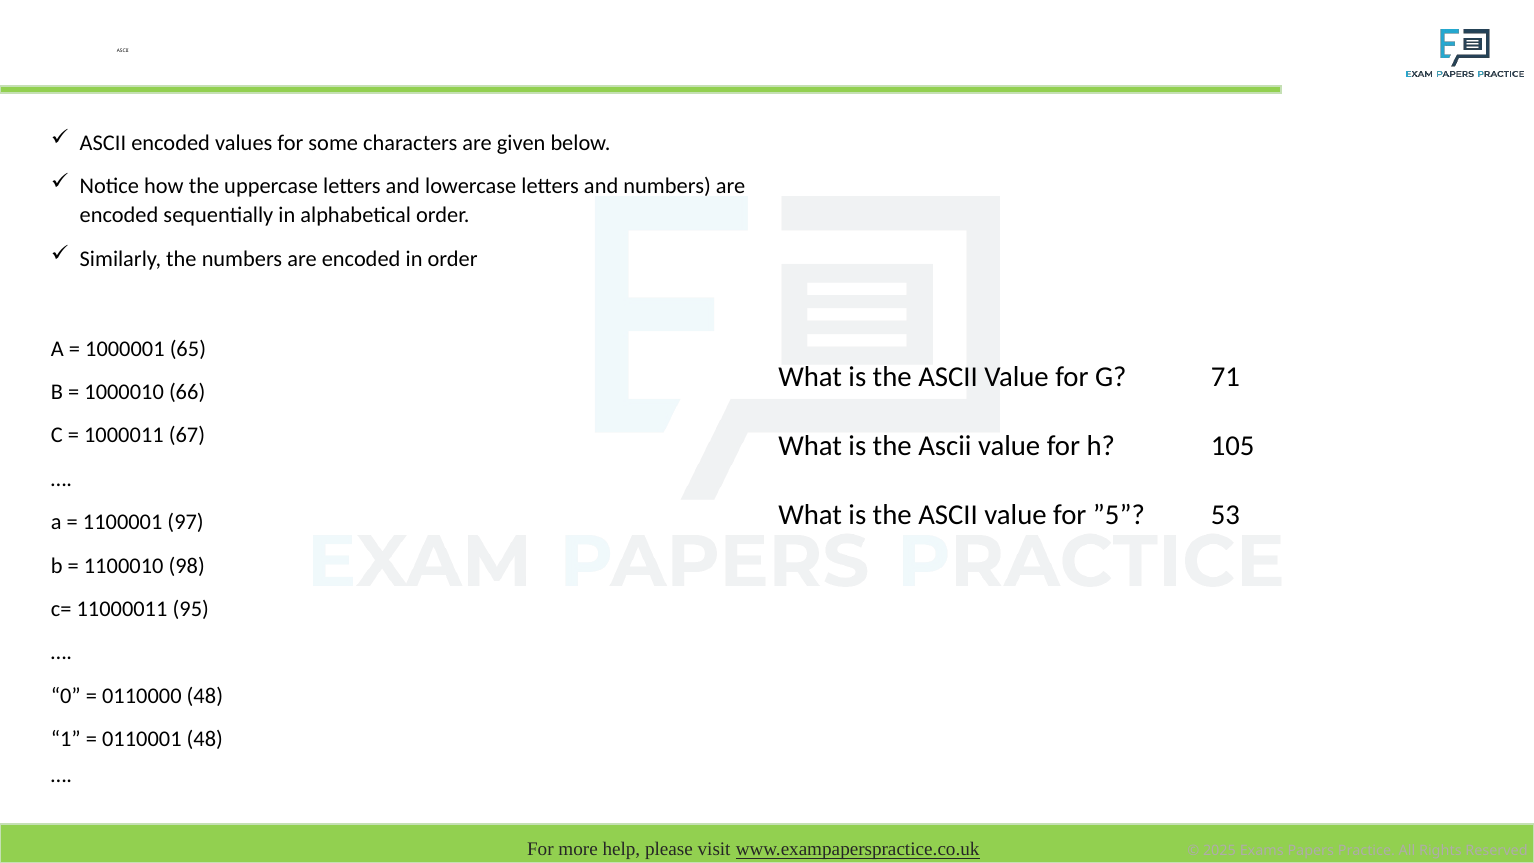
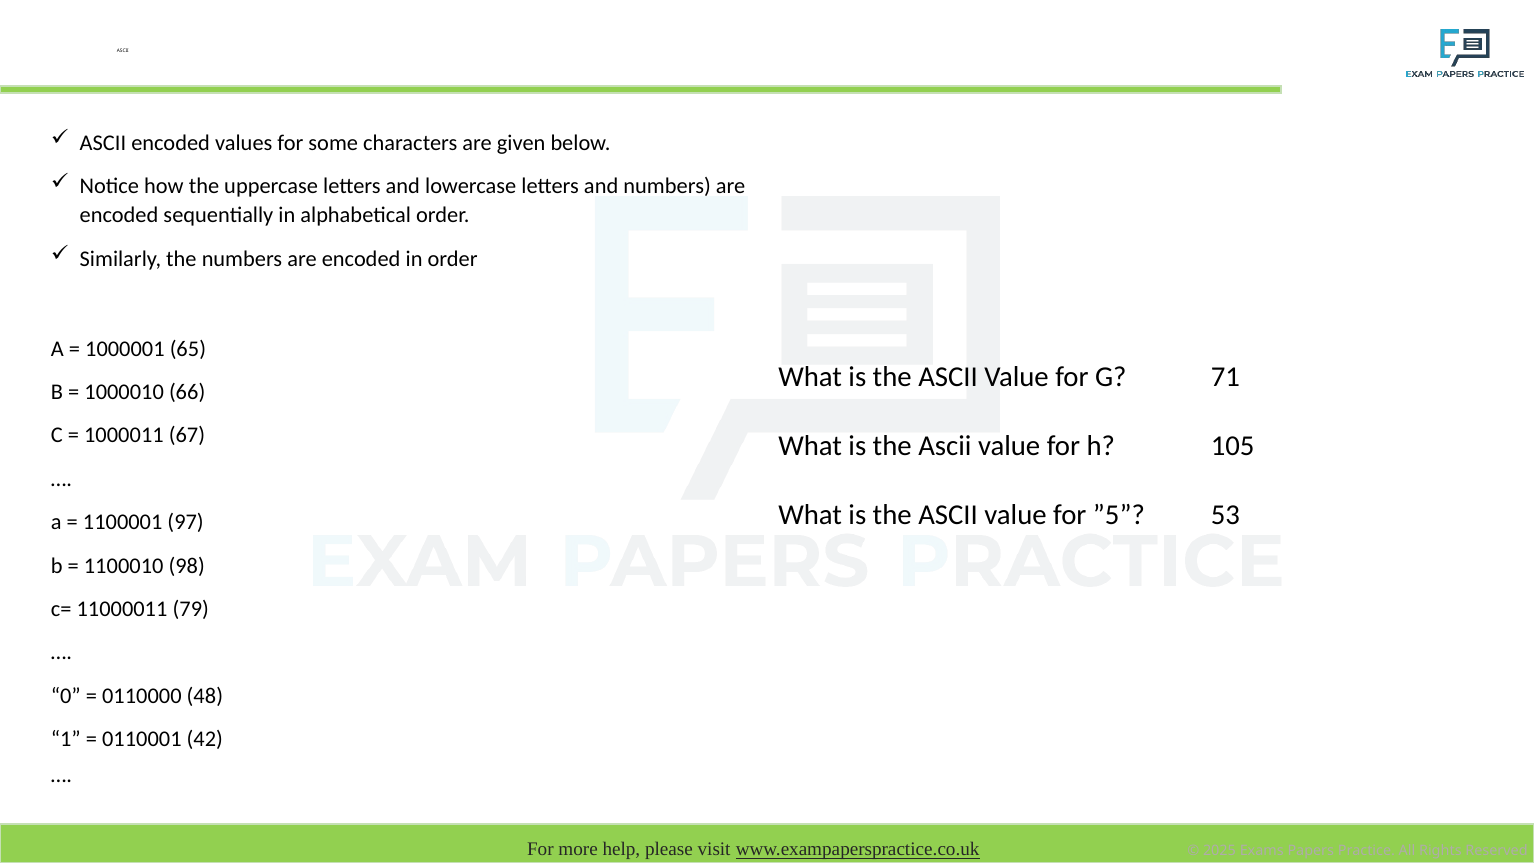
95: 95 -> 79 (191, 609)
0110001 48: 48 -> 42 (205, 739)
